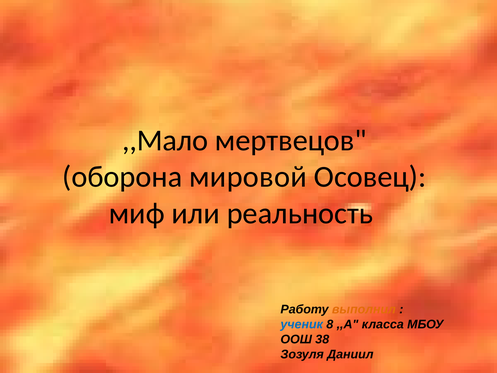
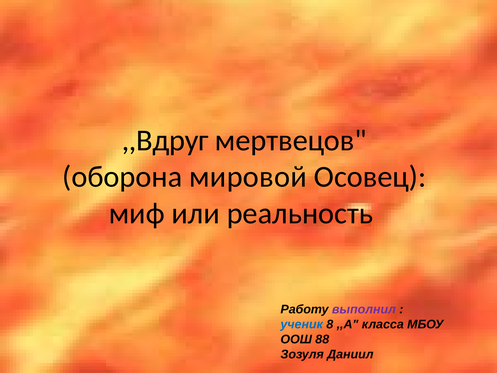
,,Мало: ,,Мало -> ,,Вдруг (165, 140)
выполнил colour: orange -> purple (364, 309)
38: 38 -> 88 (322, 339)
